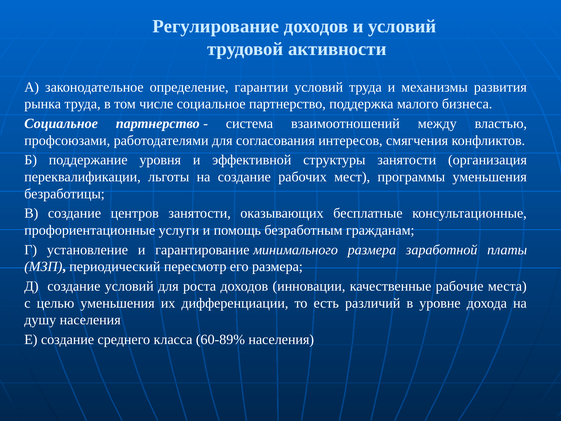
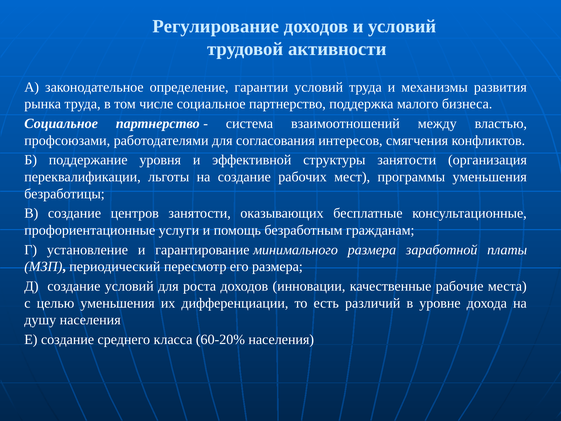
60-89%: 60-89% -> 60-20% (220, 339)
